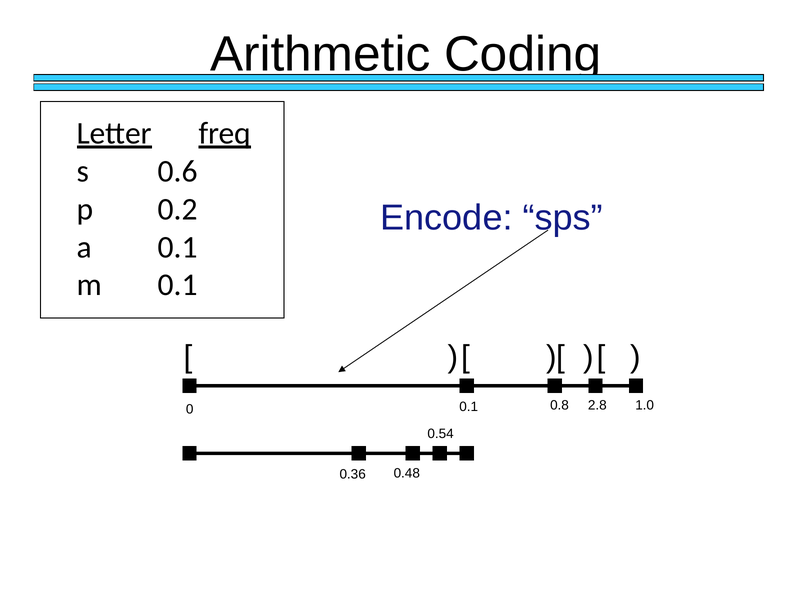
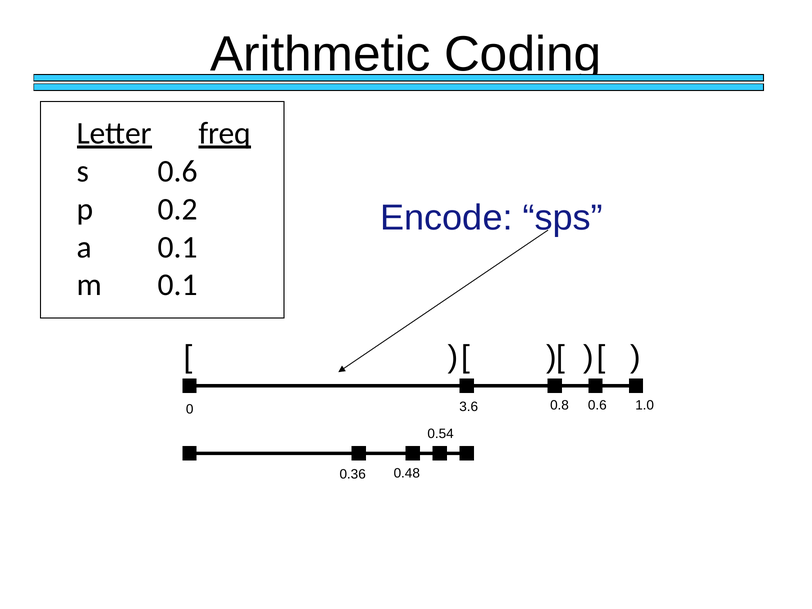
0 0.1: 0.1 -> 3.6 (469, 407)
0.8 2.8: 2.8 -> 0.6 (597, 406)
